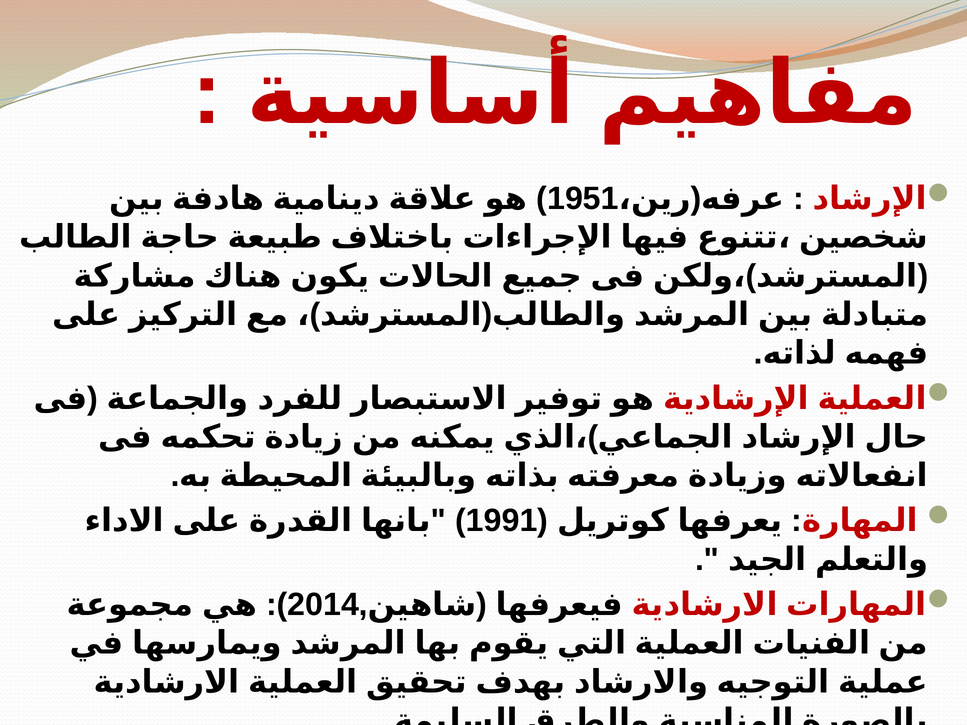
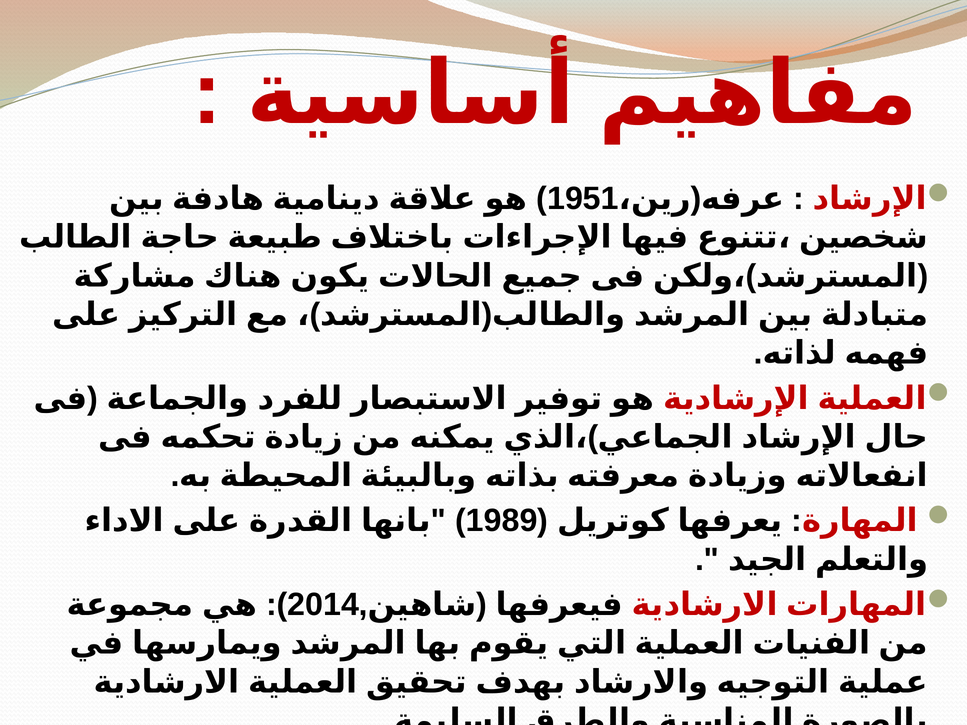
1991: 1991 -> 1989 (502, 521)
